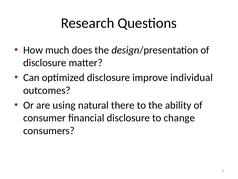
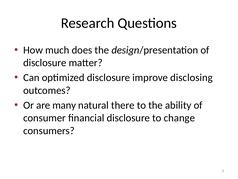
individual: individual -> disclosing (191, 77)
using: using -> many (64, 105)
